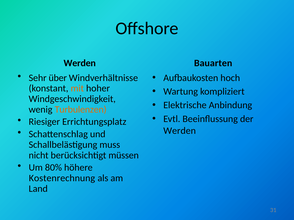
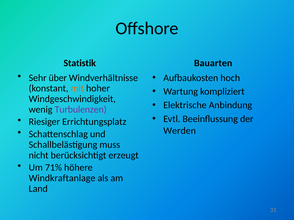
Werden: Werden -> Statistik (80, 63)
Turbulenzen colour: orange -> purple (81, 110)
müssen: müssen -> erzeugt (124, 156)
80%: 80% -> 71% (53, 168)
Kostenrechnung: Kostenrechnung -> Windkraftanlage (62, 178)
